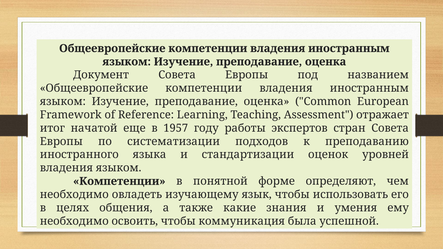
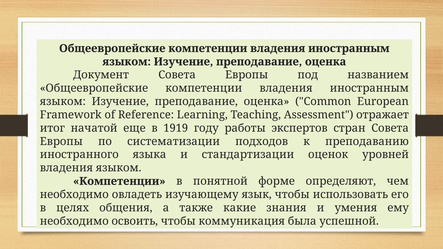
1957: 1957 -> 1919 (176, 128)
